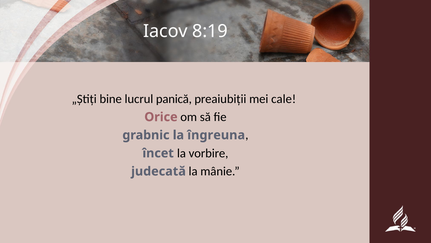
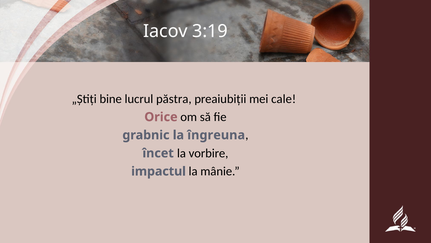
8:19: 8:19 -> 3:19 (210, 31)
panică: panică -> păstra (174, 99)
judecată: judecată -> impactul (159, 171)
